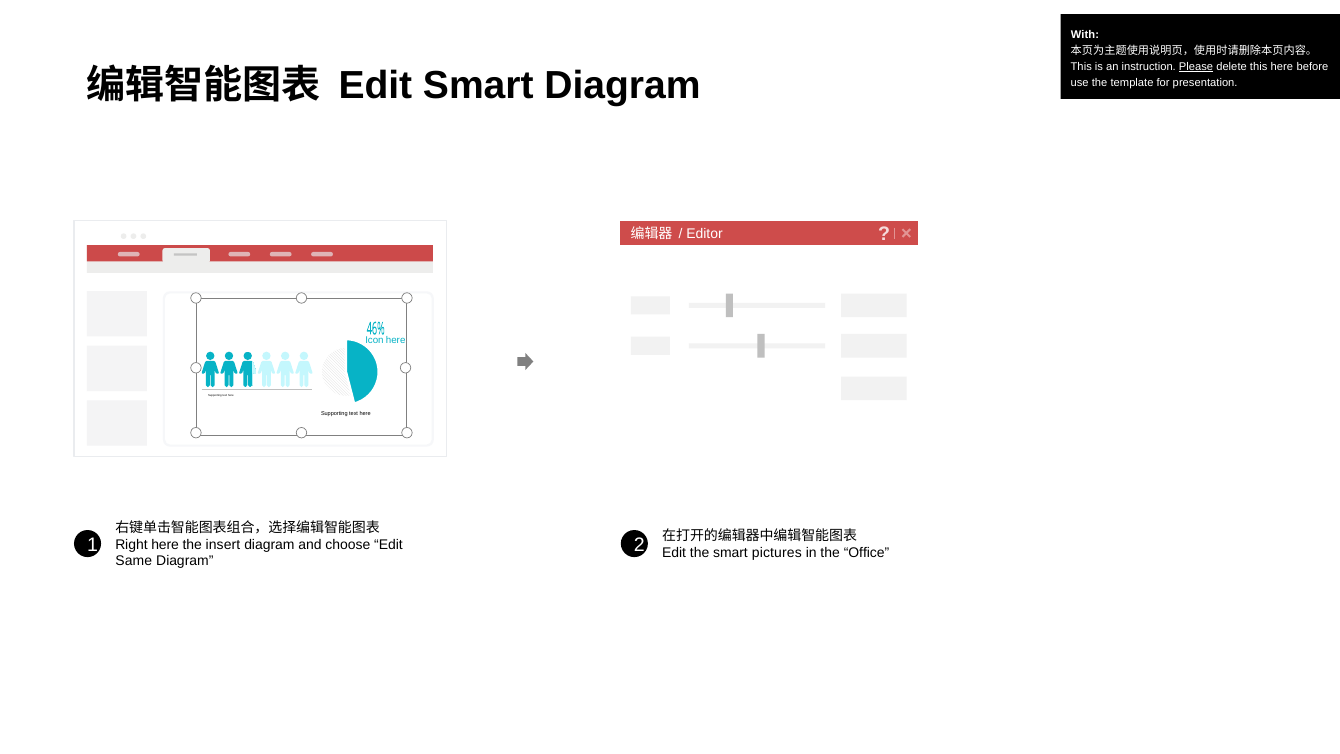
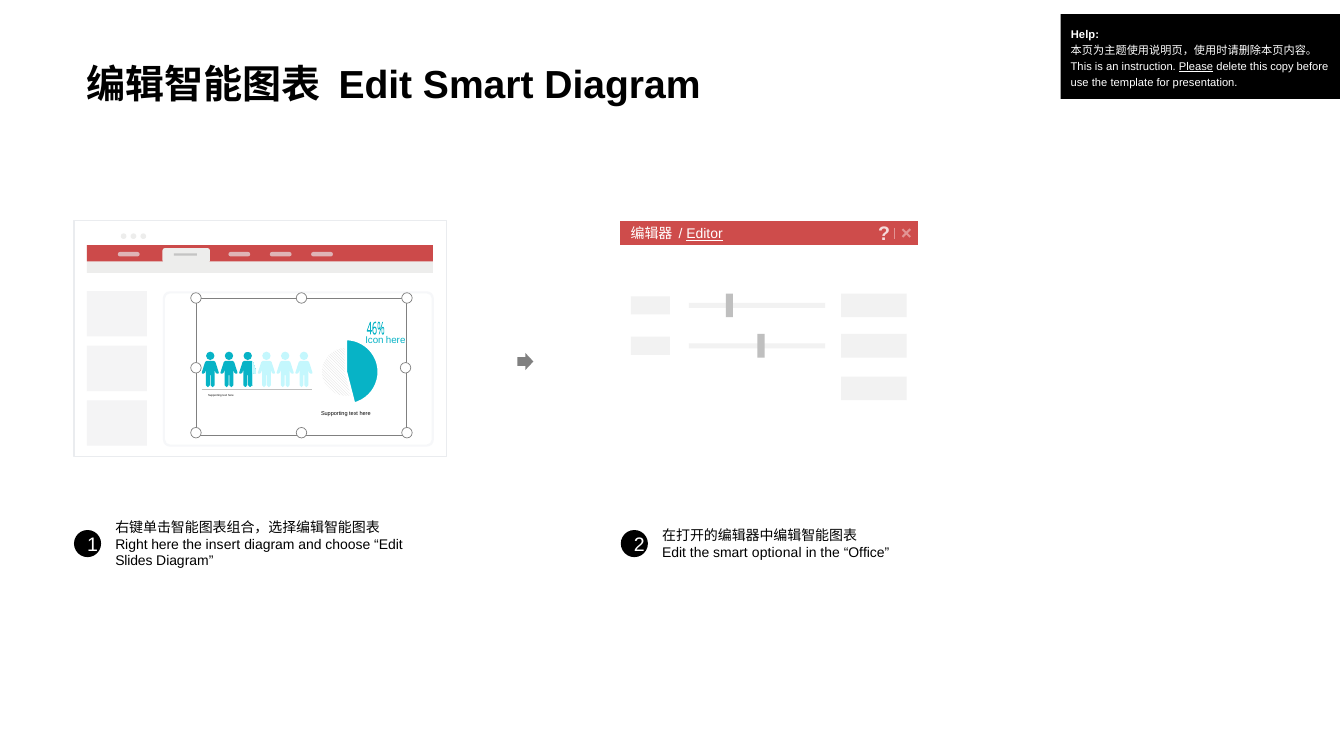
With: With -> Help (1085, 35)
this here: here -> copy (1282, 67)
Editor underline: none -> present (705, 234)
pictures: pictures -> optional (777, 553)
Same: Same -> Slides (134, 561)
